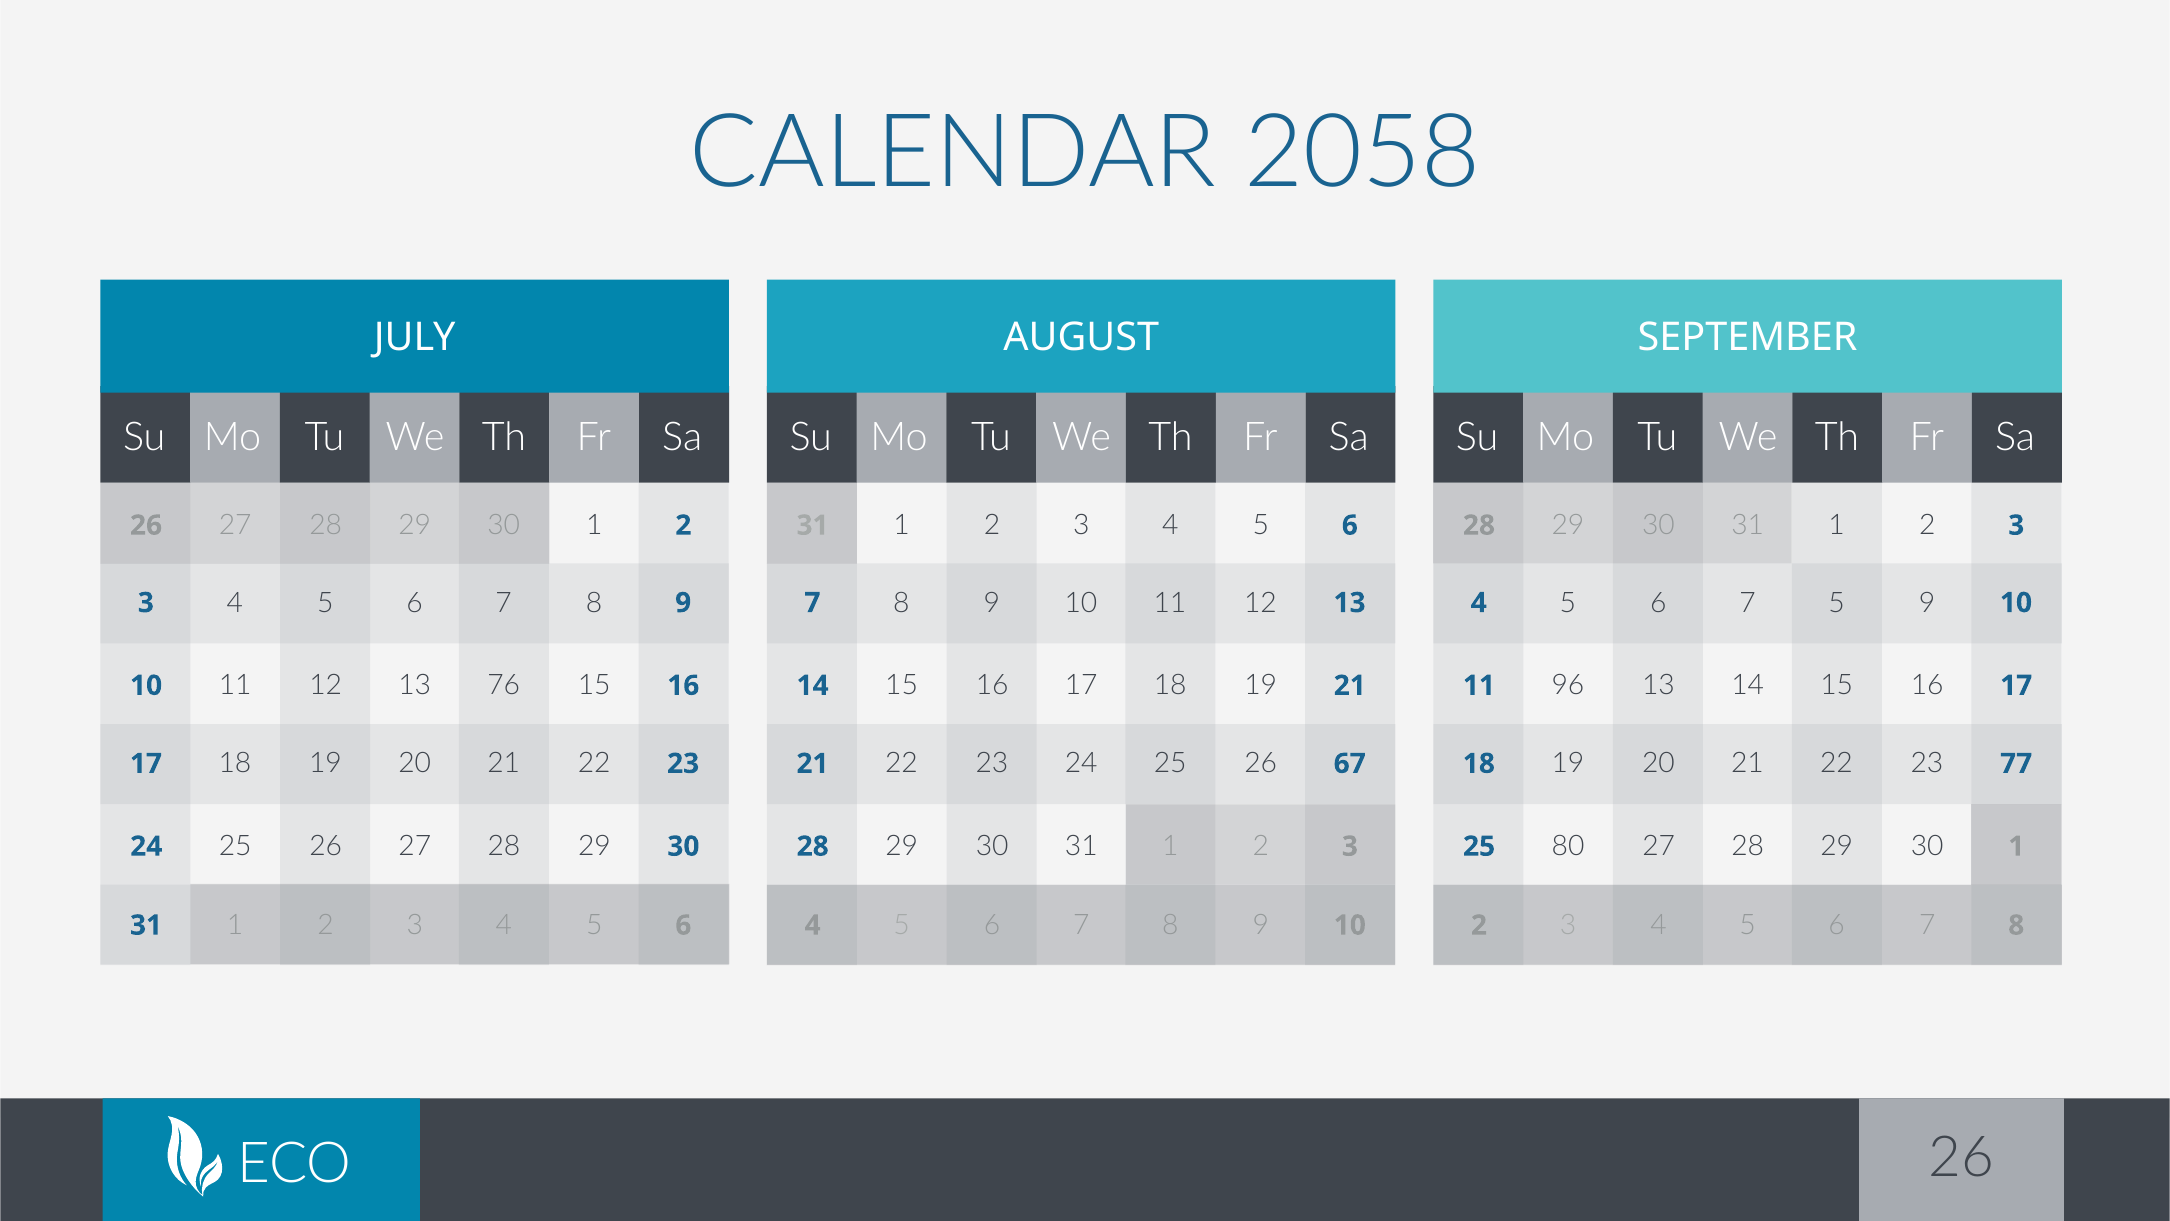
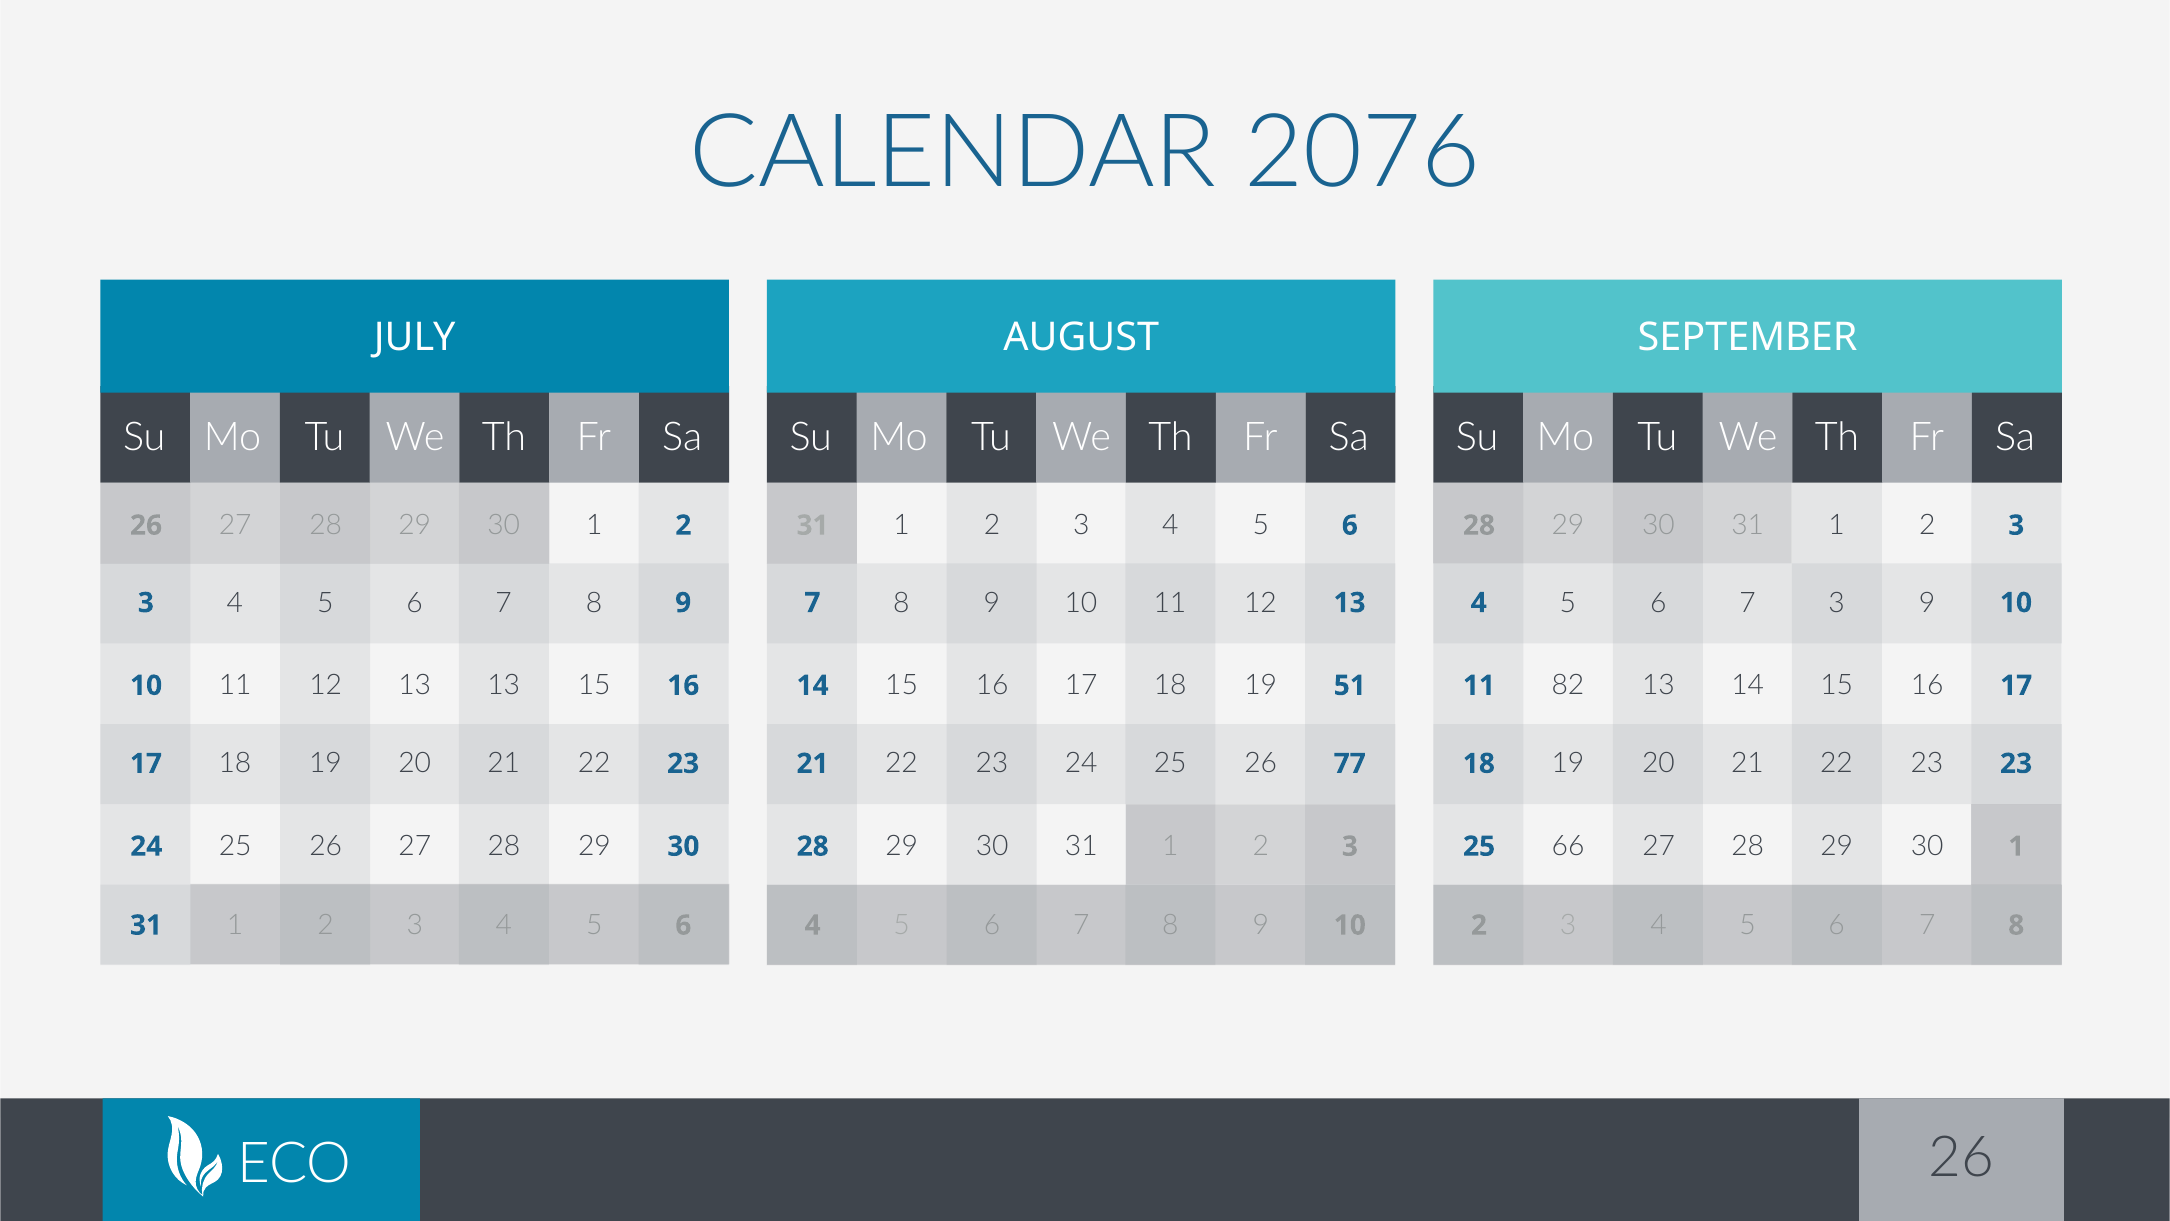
2058: 2058 -> 2076 (1362, 152)
5: 5 -> 3 (1836, 603)
13 76: 76 -> 13 (504, 685)
19 21: 21 -> 51 (1350, 685)
96: 96 -> 82 (1568, 685)
67: 67 -> 77 (1350, 763)
23 77: 77 -> 23 (2016, 763)
80: 80 -> 66 (1568, 846)
